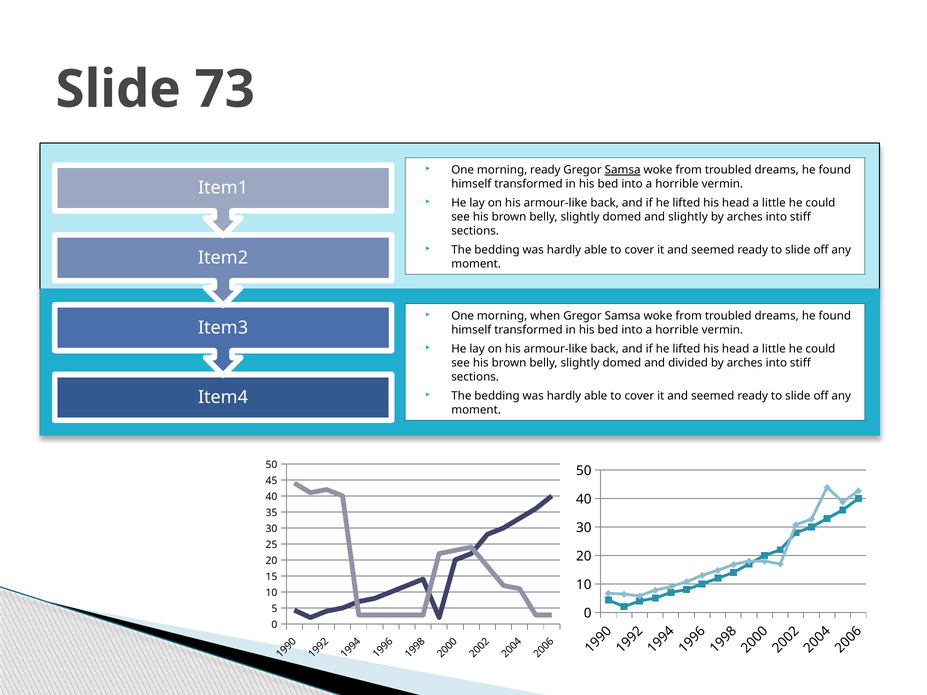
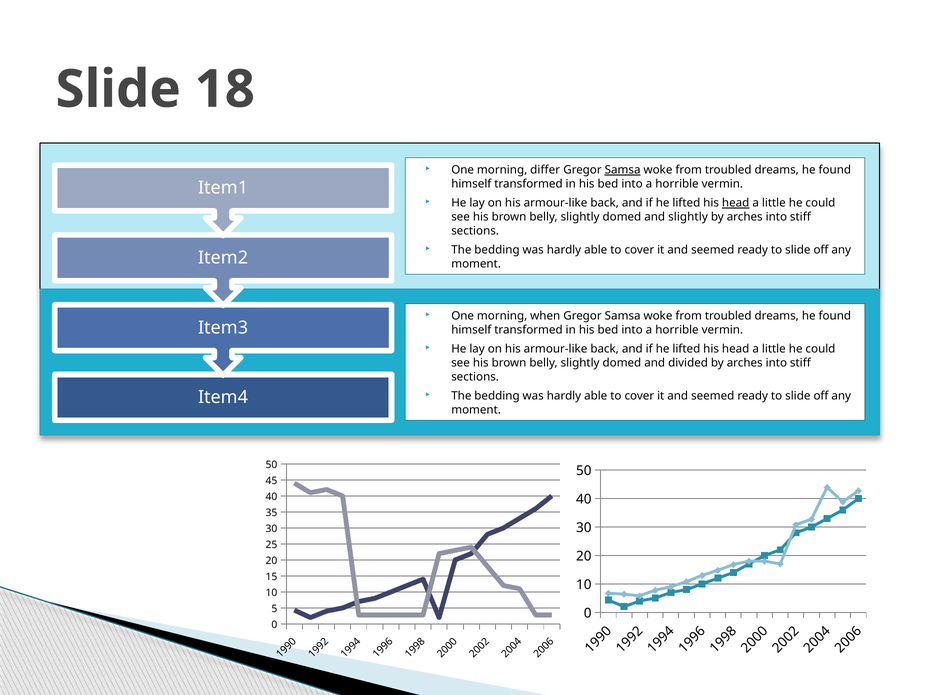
73: 73 -> 18 (225, 89)
morning ready: ready -> differ (545, 170)
head underline: none -> present (736, 203)
